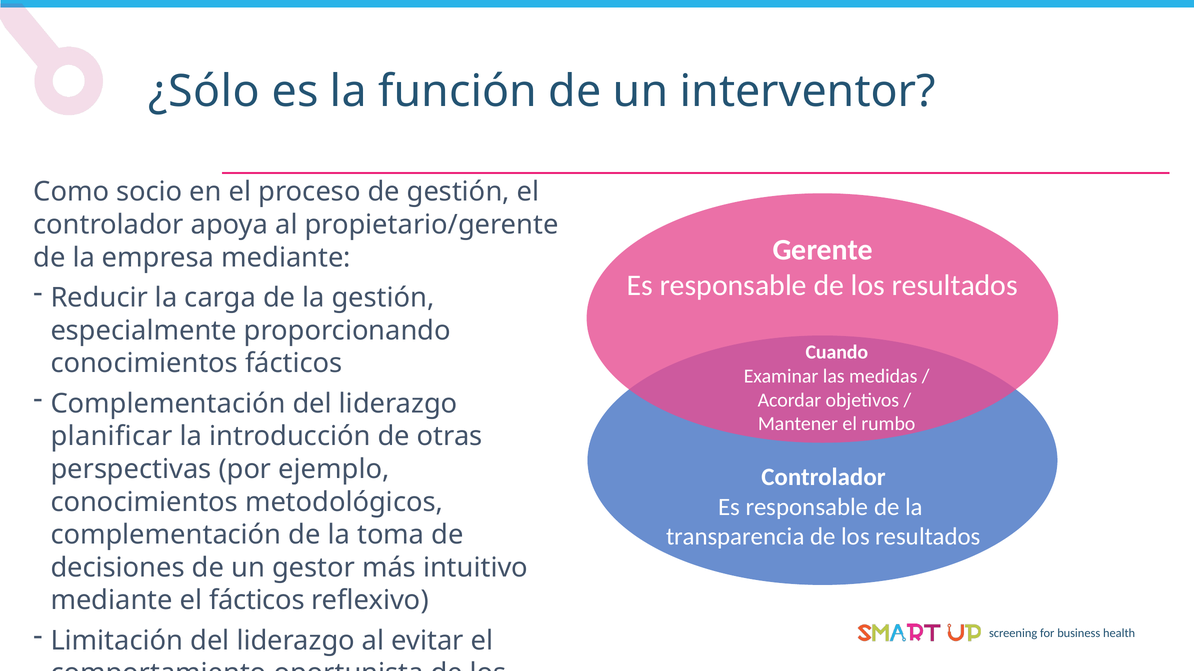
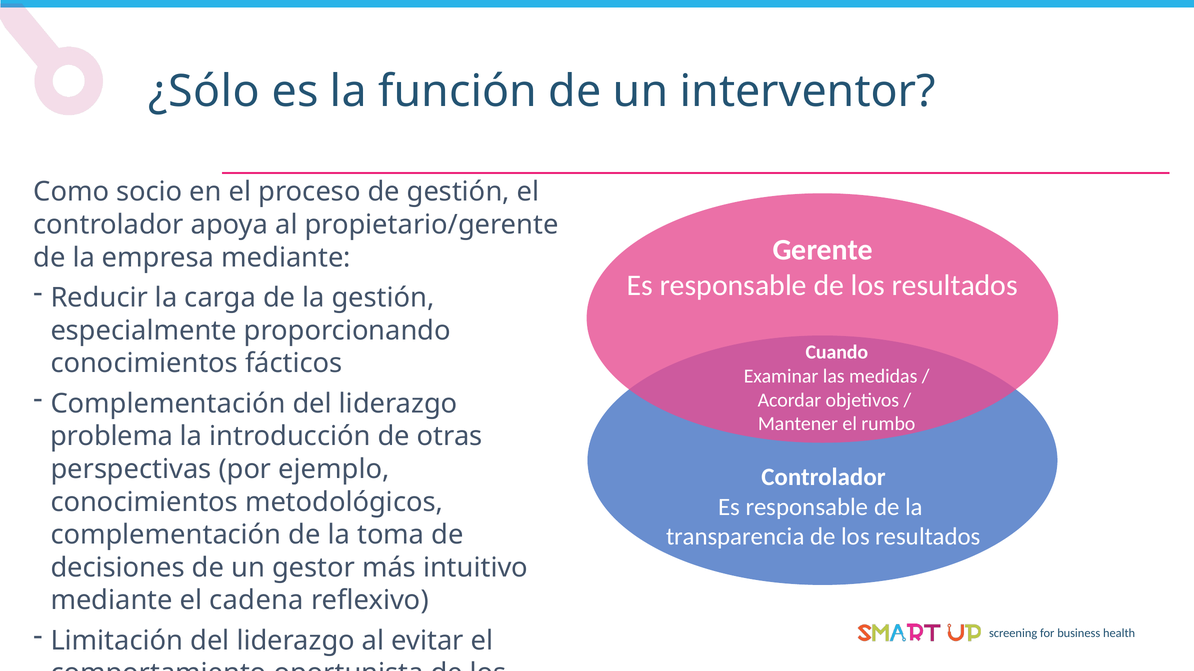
planificar: planificar -> problema (112, 437)
el fácticos: fácticos -> cadena (257, 601)
